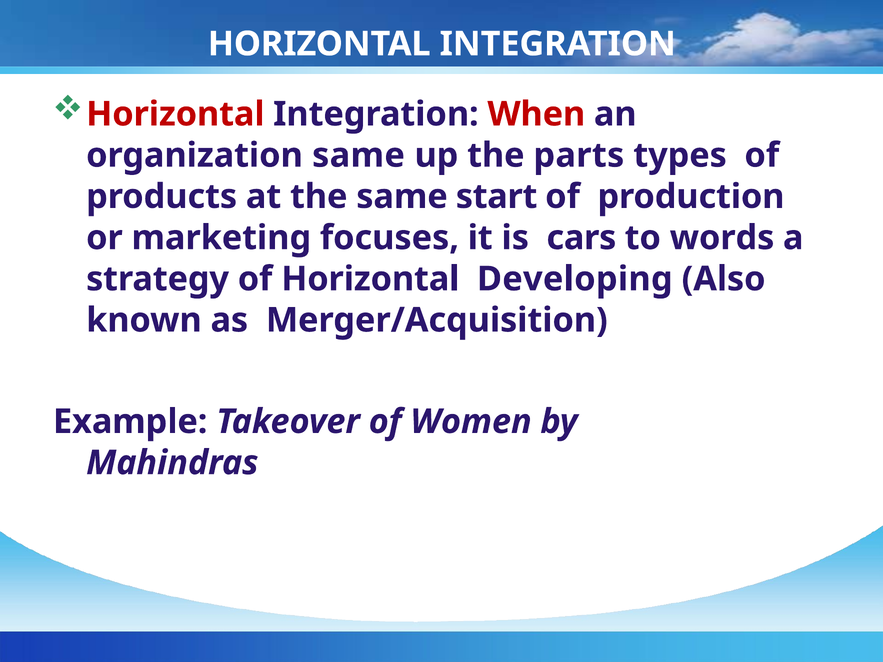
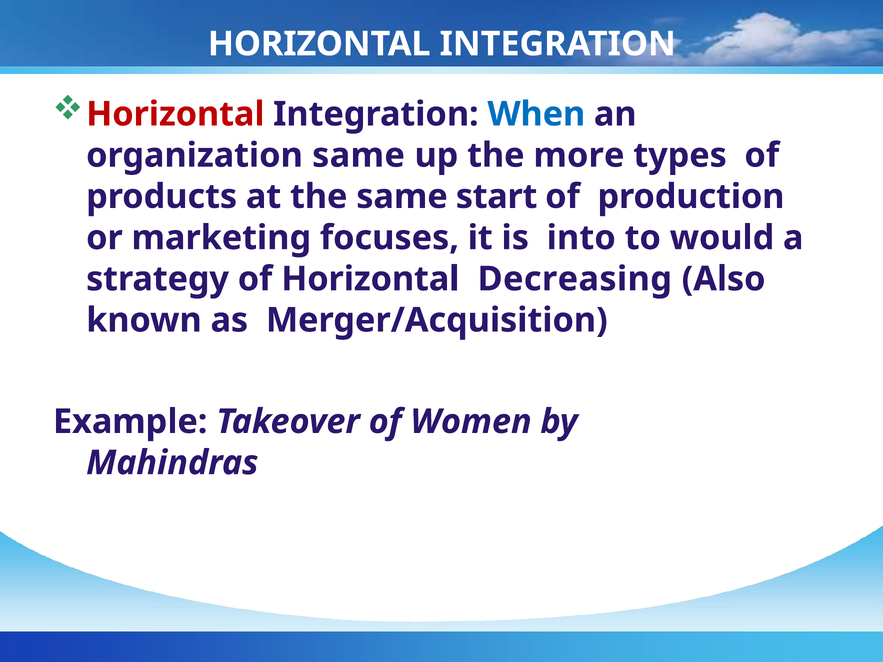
When colour: red -> blue (536, 114)
parts: parts -> more (579, 155)
cars: cars -> into (581, 238)
words: words -> would (722, 238)
Developing: Developing -> Decreasing (575, 279)
